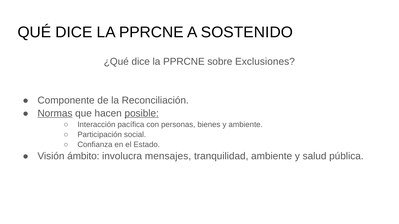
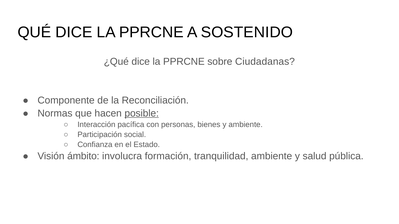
Exclusiones: Exclusiones -> Ciudadanas (265, 62)
Normas underline: present -> none (55, 113)
mensajes: mensajes -> formación (168, 156)
